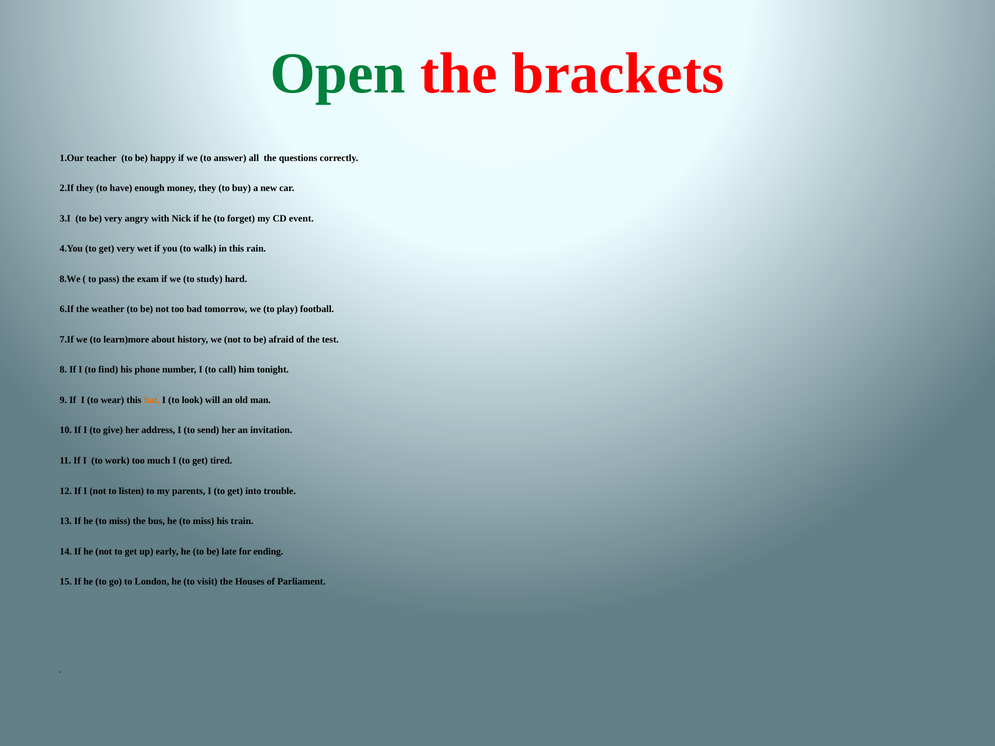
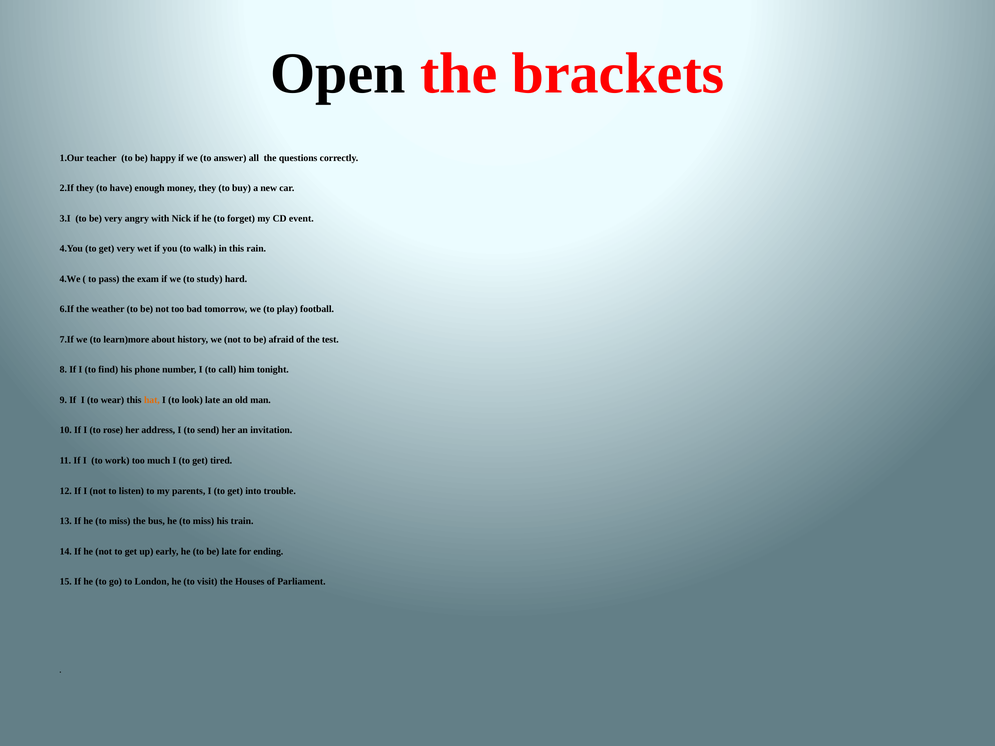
Open colour: green -> black (338, 74)
8.We: 8.We -> 4.We (70, 279)
look will: will -> late (213, 400)
give: give -> rose (113, 430)
